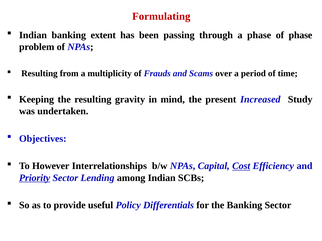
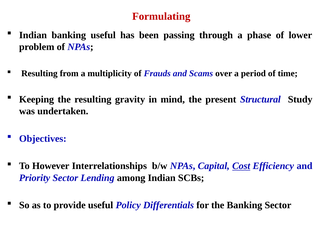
banking extent: extent -> useful (103, 35)
of phase: phase -> lower (300, 35)
Increased: Increased -> Structural (260, 99)
Priority underline: present -> none (35, 178)
